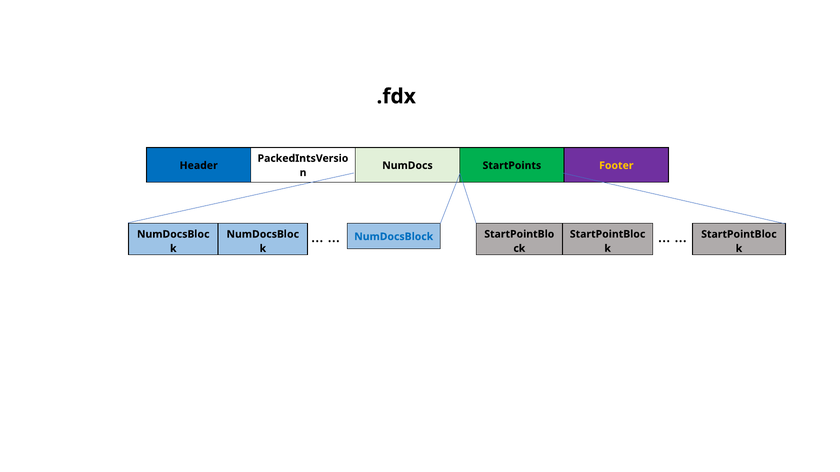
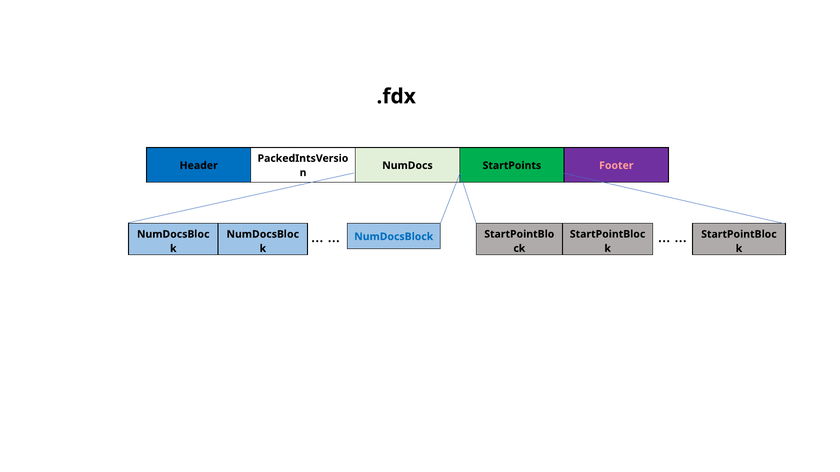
Footer colour: yellow -> pink (616, 166)
